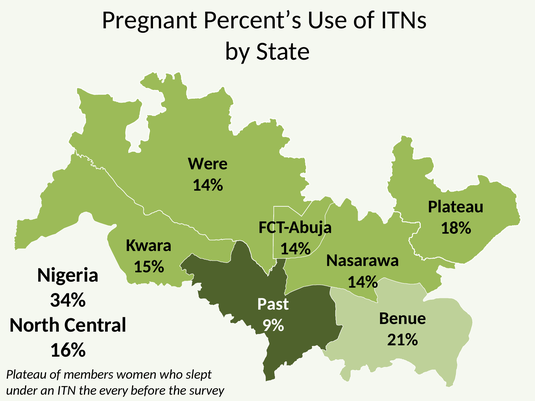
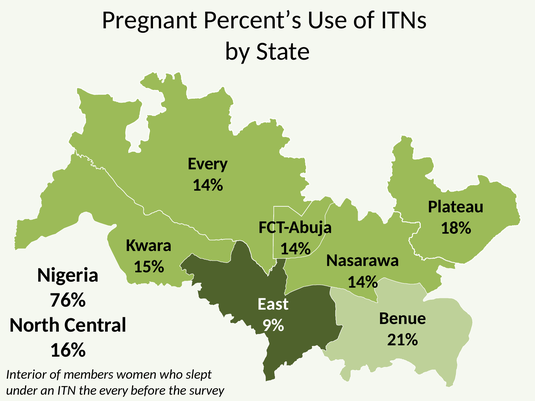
Were: Were -> Every (208, 164)
34%: 34% -> 76% (68, 300)
Past: Past -> East (273, 304)
Plateau: Plateau -> Interior (26, 375)
